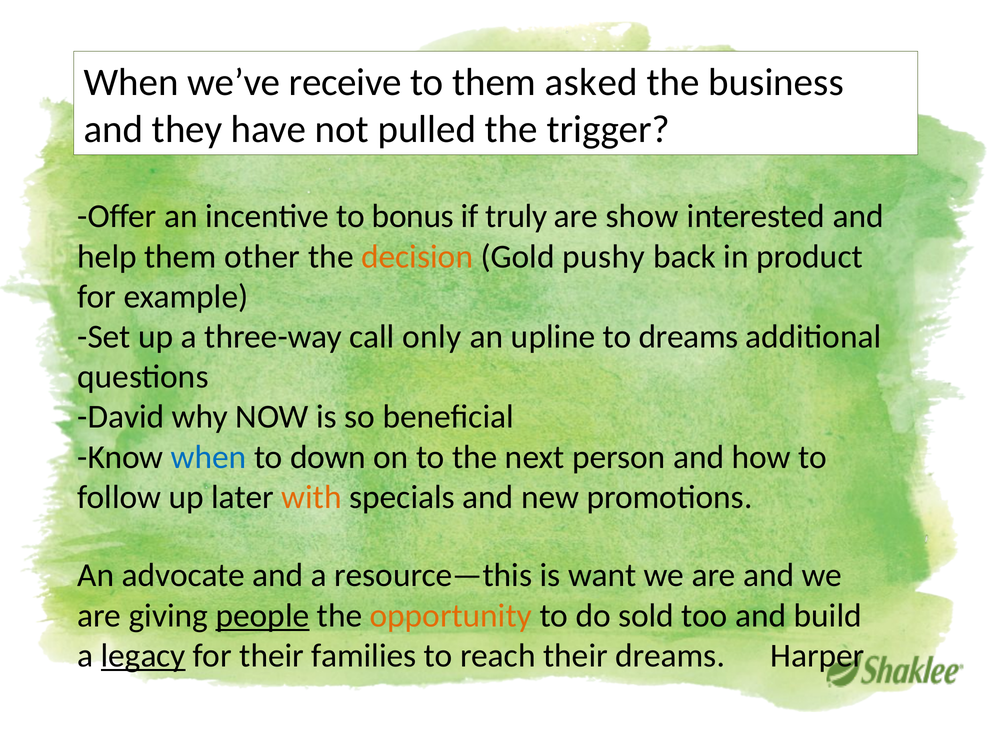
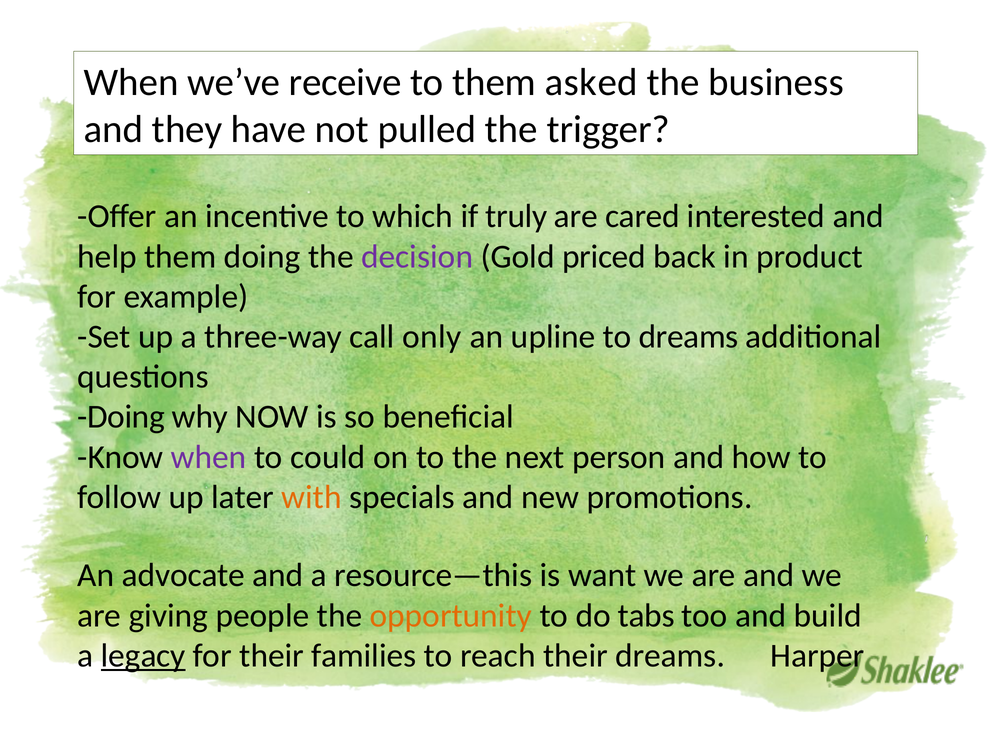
bonus: bonus -> which (413, 216)
show: show -> cared (642, 216)
them other: other -> doing (262, 257)
decision colour: orange -> purple (417, 257)
pushy: pushy -> priced (604, 257)
David: David -> Doing (121, 417)
when colour: blue -> purple (209, 457)
down: down -> could (328, 457)
people underline: present -> none (263, 616)
sold: sold -> tabs (646, 616)
